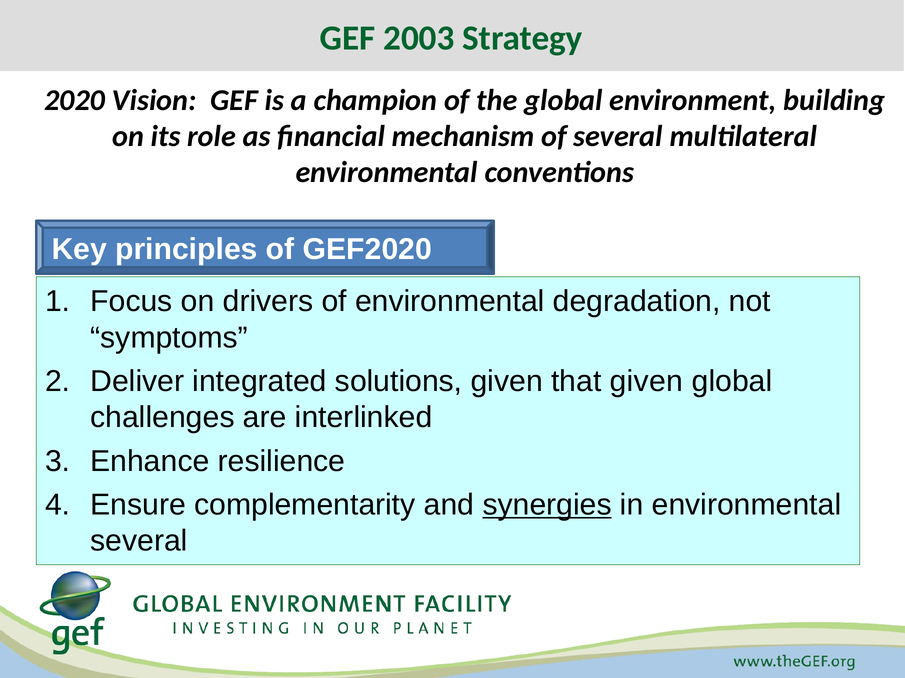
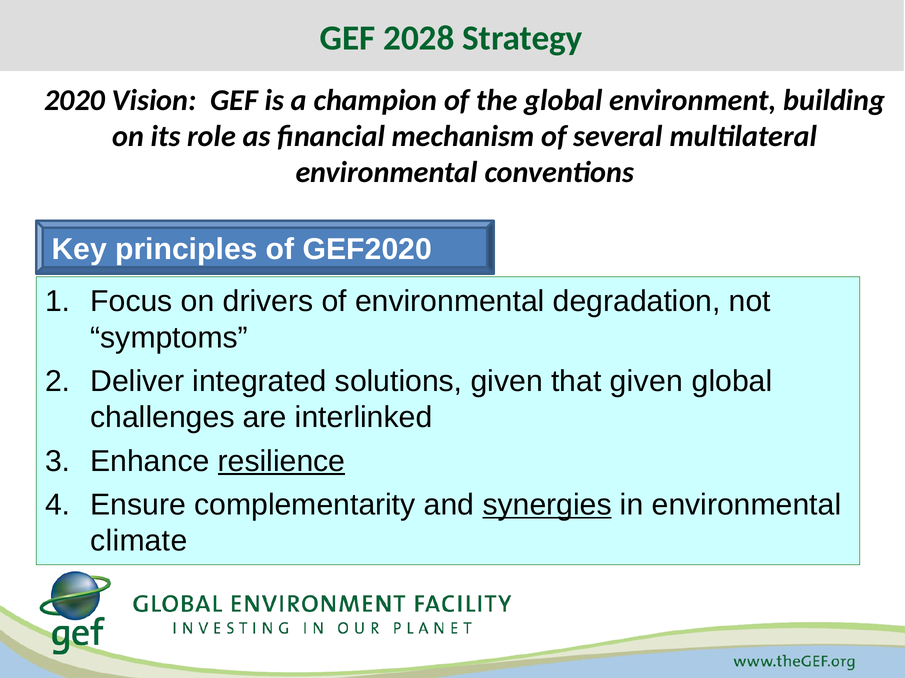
2003: 2003 -> 2028 (419, 38)
resilience underline: none -> present (281, 462)
several: several -> climate (139, 542)
